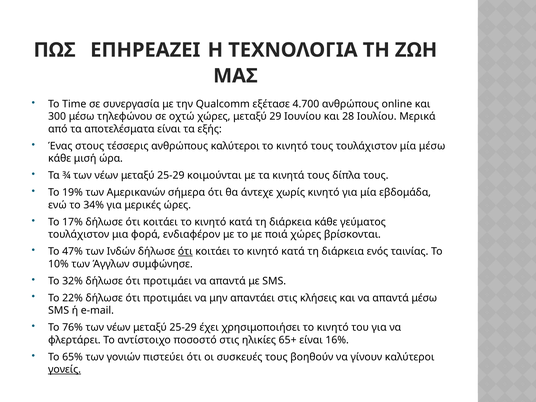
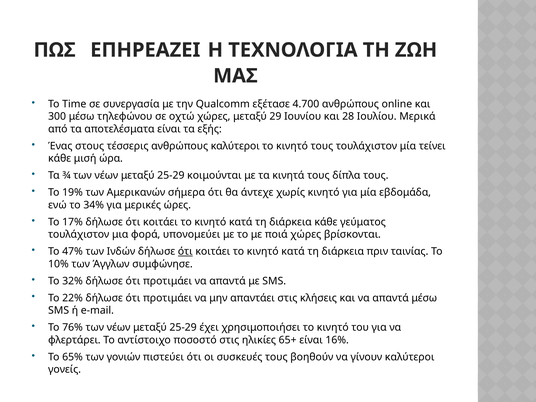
μία μέσω: μέσω -> τείνει (432, 146)
ενδιαφέρον: ενδιαφέρον -> υπονομεύει (192, 234)
ενός: ενός -> πριν (377, 251)
γονείς underline: present -> none (65, 369)
